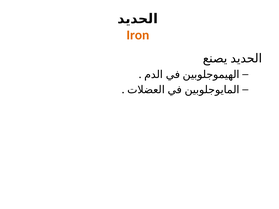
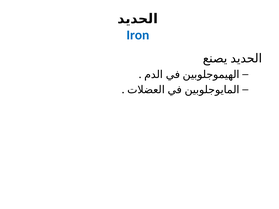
Iron colour: orange -> blue (138, 35)
